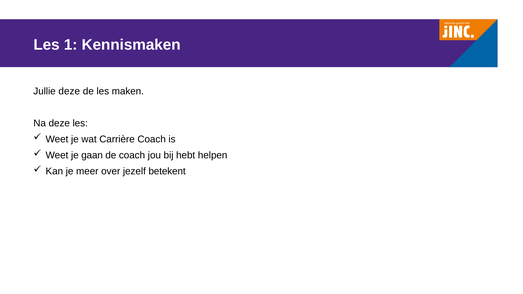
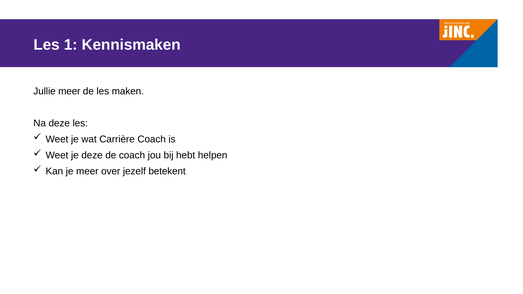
Jullie deze: deze -> meer (69, 91)
je gaan: gaan -> deze (92, 155)
